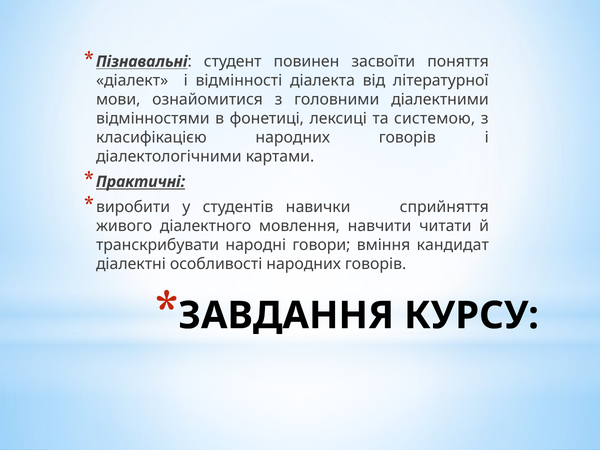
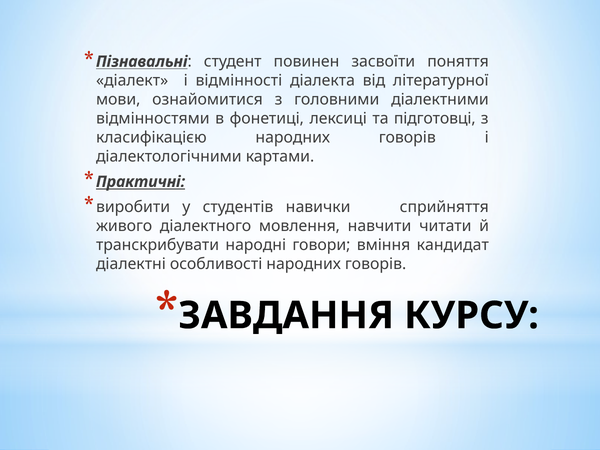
системою: системою -> підготовці (435, 119)
